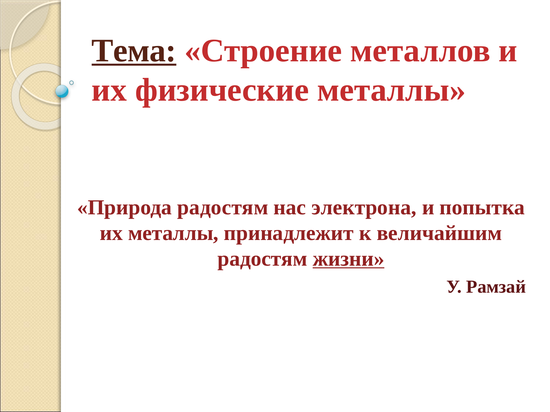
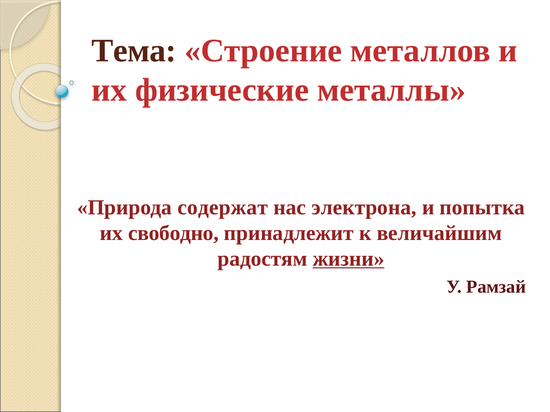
Тема underline: present -> none (134, 51)
Природа радостям: радостям -> содержат (223, 208)
их металлы: металлы -> свободно (173, 233)
